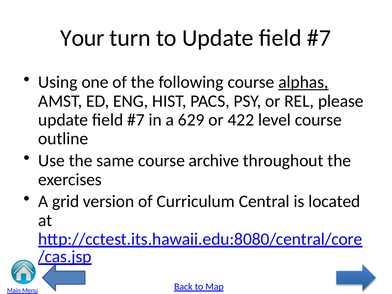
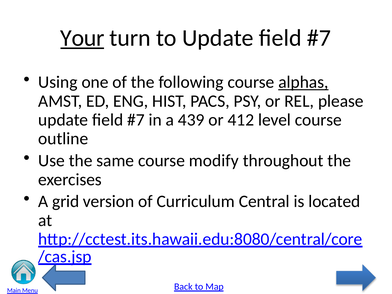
Your underline: none -> present (82, 38)
629: 629 -> 439 (191, 120)
422: 422 -> 412 (241, 120)
archive: archive -> modify (214, 161)
